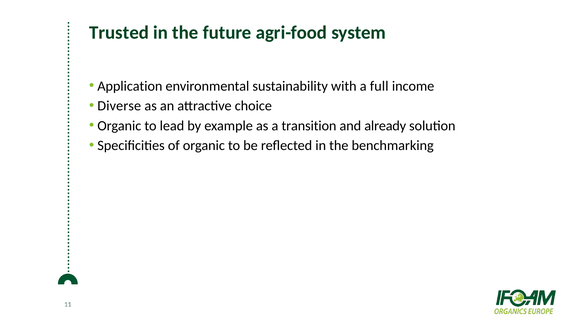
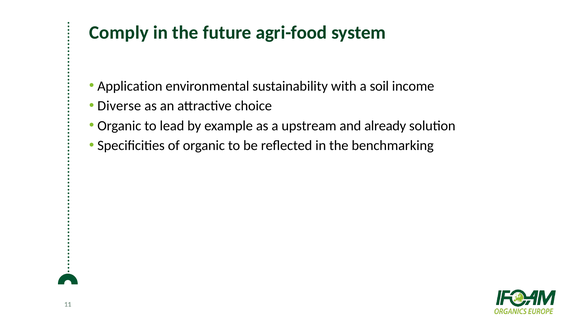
Trusted: Trusted -> Comply (119, 32)
full: full -> soil (379, 86)
transition: transition -> upstream (309, 126)
